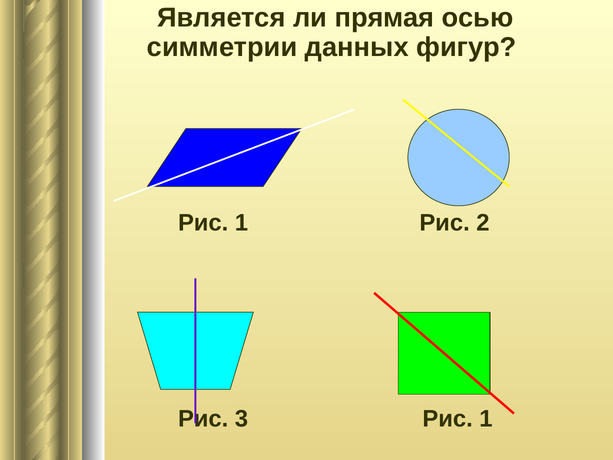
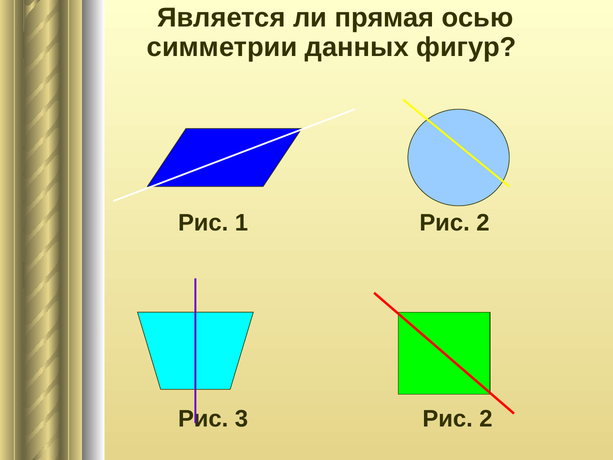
3 Рис 1: 1 -> 2 (486, 419)
